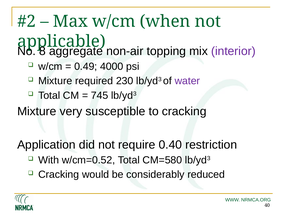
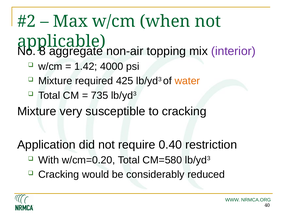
0.49: 0.49 -> 1.42 (86, 67)
230: 230 -> 425 (125, 81)
water colour: purple -> orange (187, 81)
745: 745 -> 735 (100, 96)
w/cm=0.52: w/cm=0.52 -> w/cm=0.20 (88, 160)
